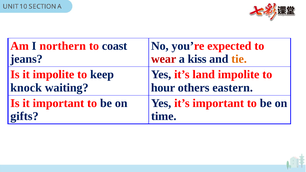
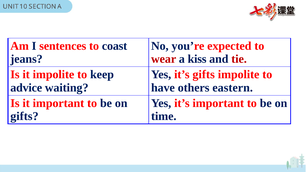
northern: northern -> sentences (63, 46)
tie colour: orange -> red (239, 59)
it’s land: land -> gifts (204, 75)
knock: knock -> advice (26, 88)
hour: hour -> have (163, 88)
